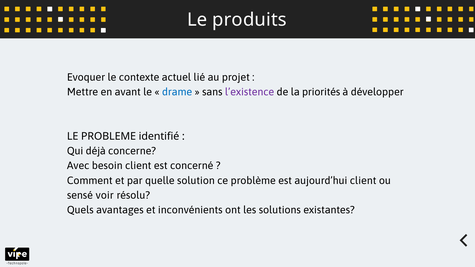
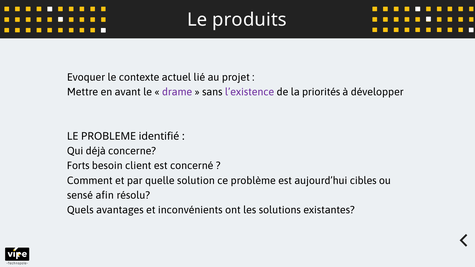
drame colour: blue -> purple (177, 92)
Avec: Avec -> Forts (78, 166)
aujourd’hui client: client -> cibles (363, 181)
voir: voir -> afin (105, 196)
